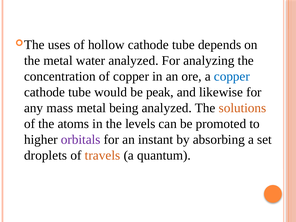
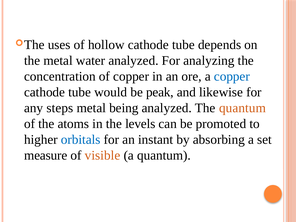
mass: mass -> steps (60, 108)
The solutions: solutions -> quantum (242, 108)
orbitals colour: purple -> blue (81, 140)
droplets: droplets -> measure (46, 155)
travels: travels -> visible (103, 155)
